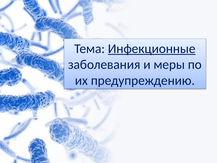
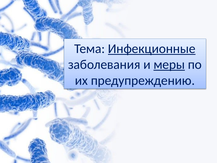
меры underline: none -> present (169, 65)
